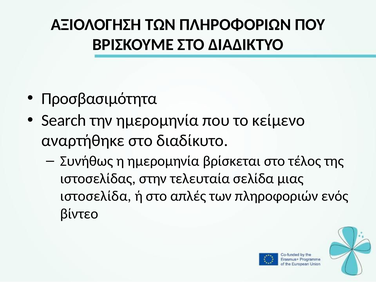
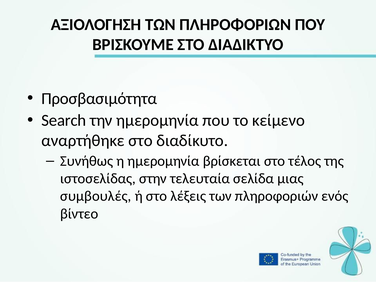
ιστοσελίδα: ιστοσελίδα -> συμβουλές (96, 196)
απλές: απλές -> λέξεις (188, 196)
